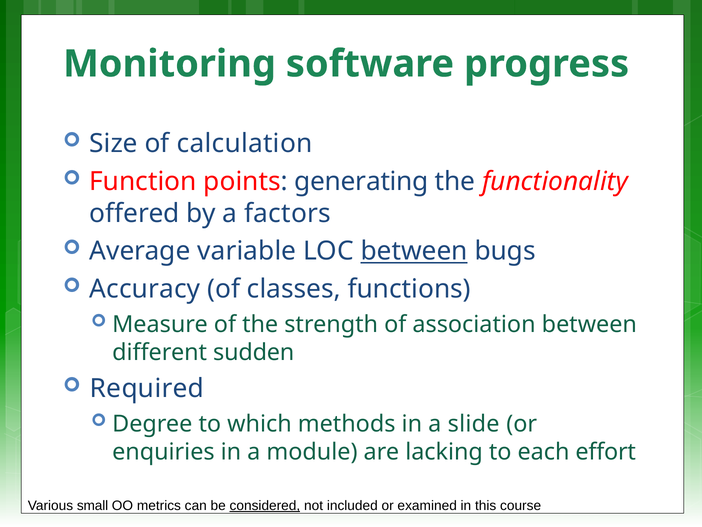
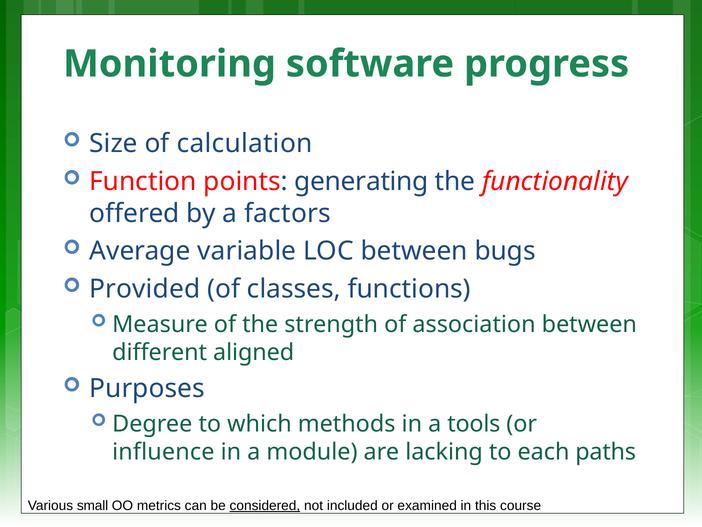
between underline: present -> none (414, 251)
Accuracy: Accuracy -> Provided (145, 289)
sudden: sudden -> aligned (254, 352)
Required: Required -> Purposes (147, 388)
slide: slide -> tools (474, 423)
enquiries: enquiries -> influence (163, 452)
effort: effort -> paths (606, 452)
